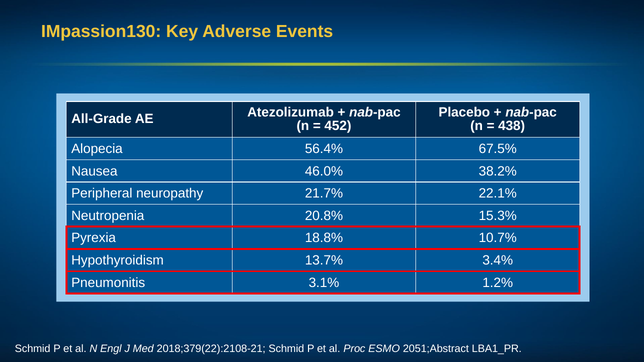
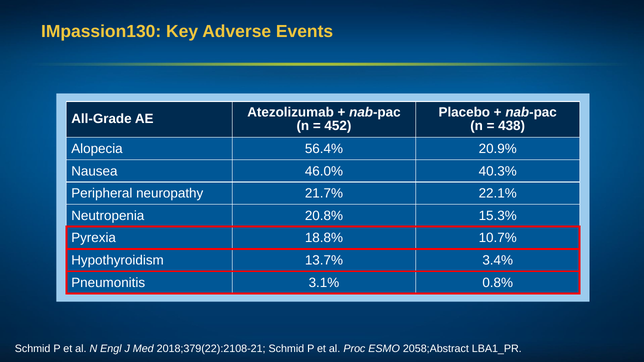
67.5%: 67.5% -> 20.9% (498, 149)
38.2%: 38.2% -> 40.3% (498, 171)
1.2%: 1.2% -> 0.8% (498, 283)
2051;Abstract: 2051;Abstract -> 2058;Abstract (436, 349)
